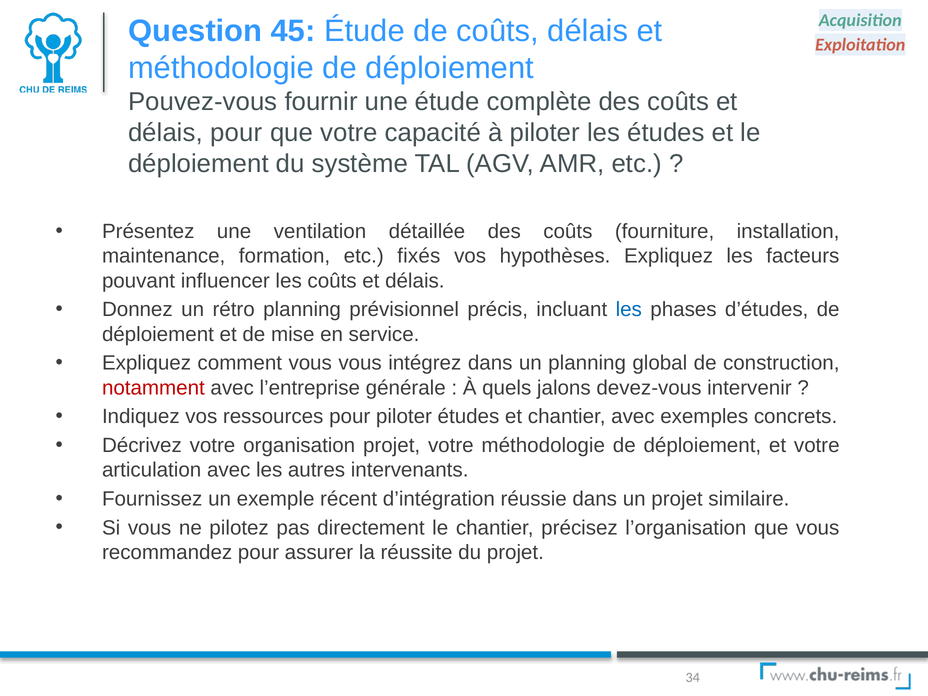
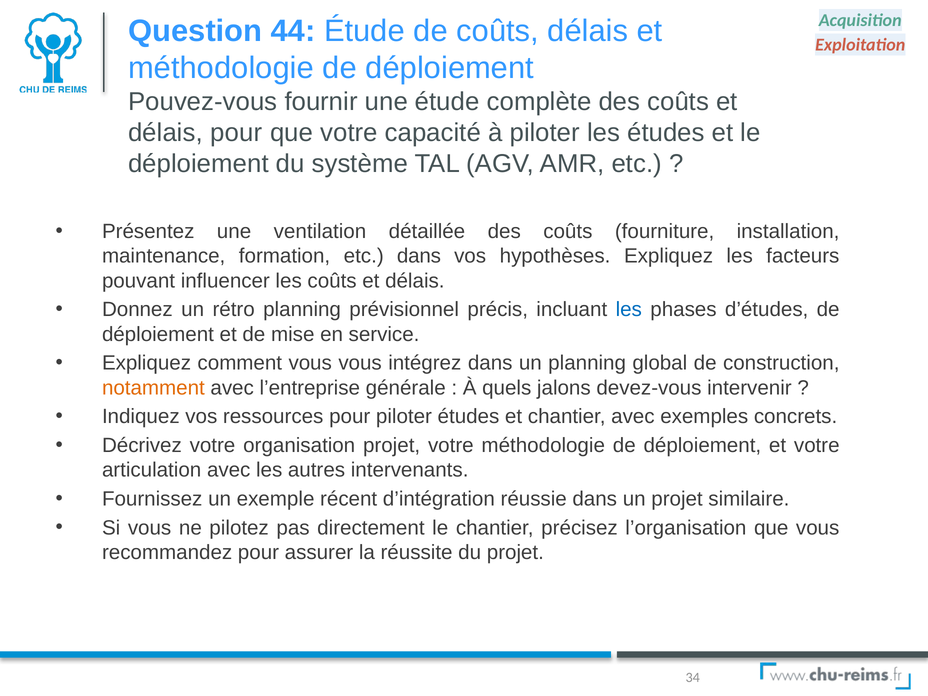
45: 45 -> 44 (293, 31)
etc fixés: fixés -> dans (419, 256)
notamment colour: red -> orange (153, 388)
